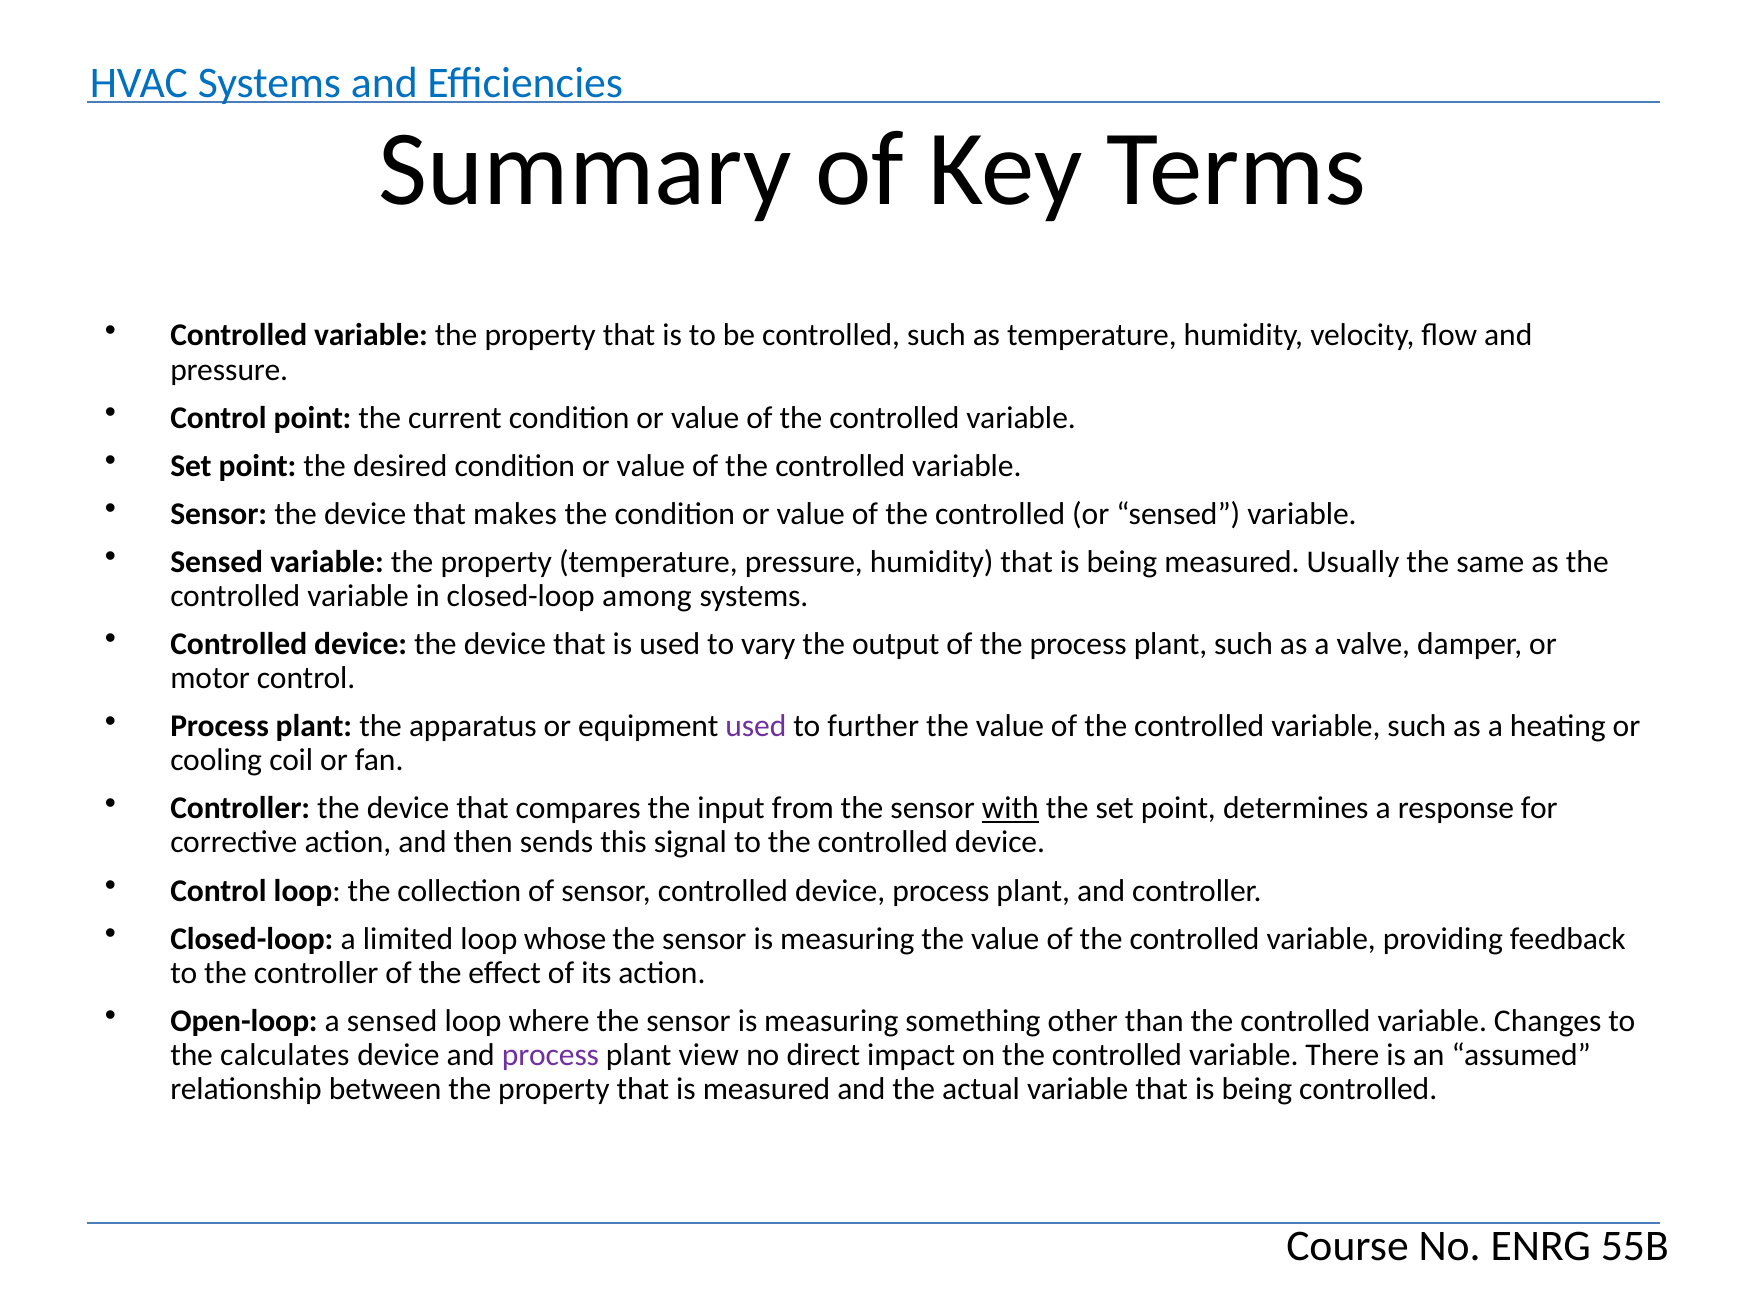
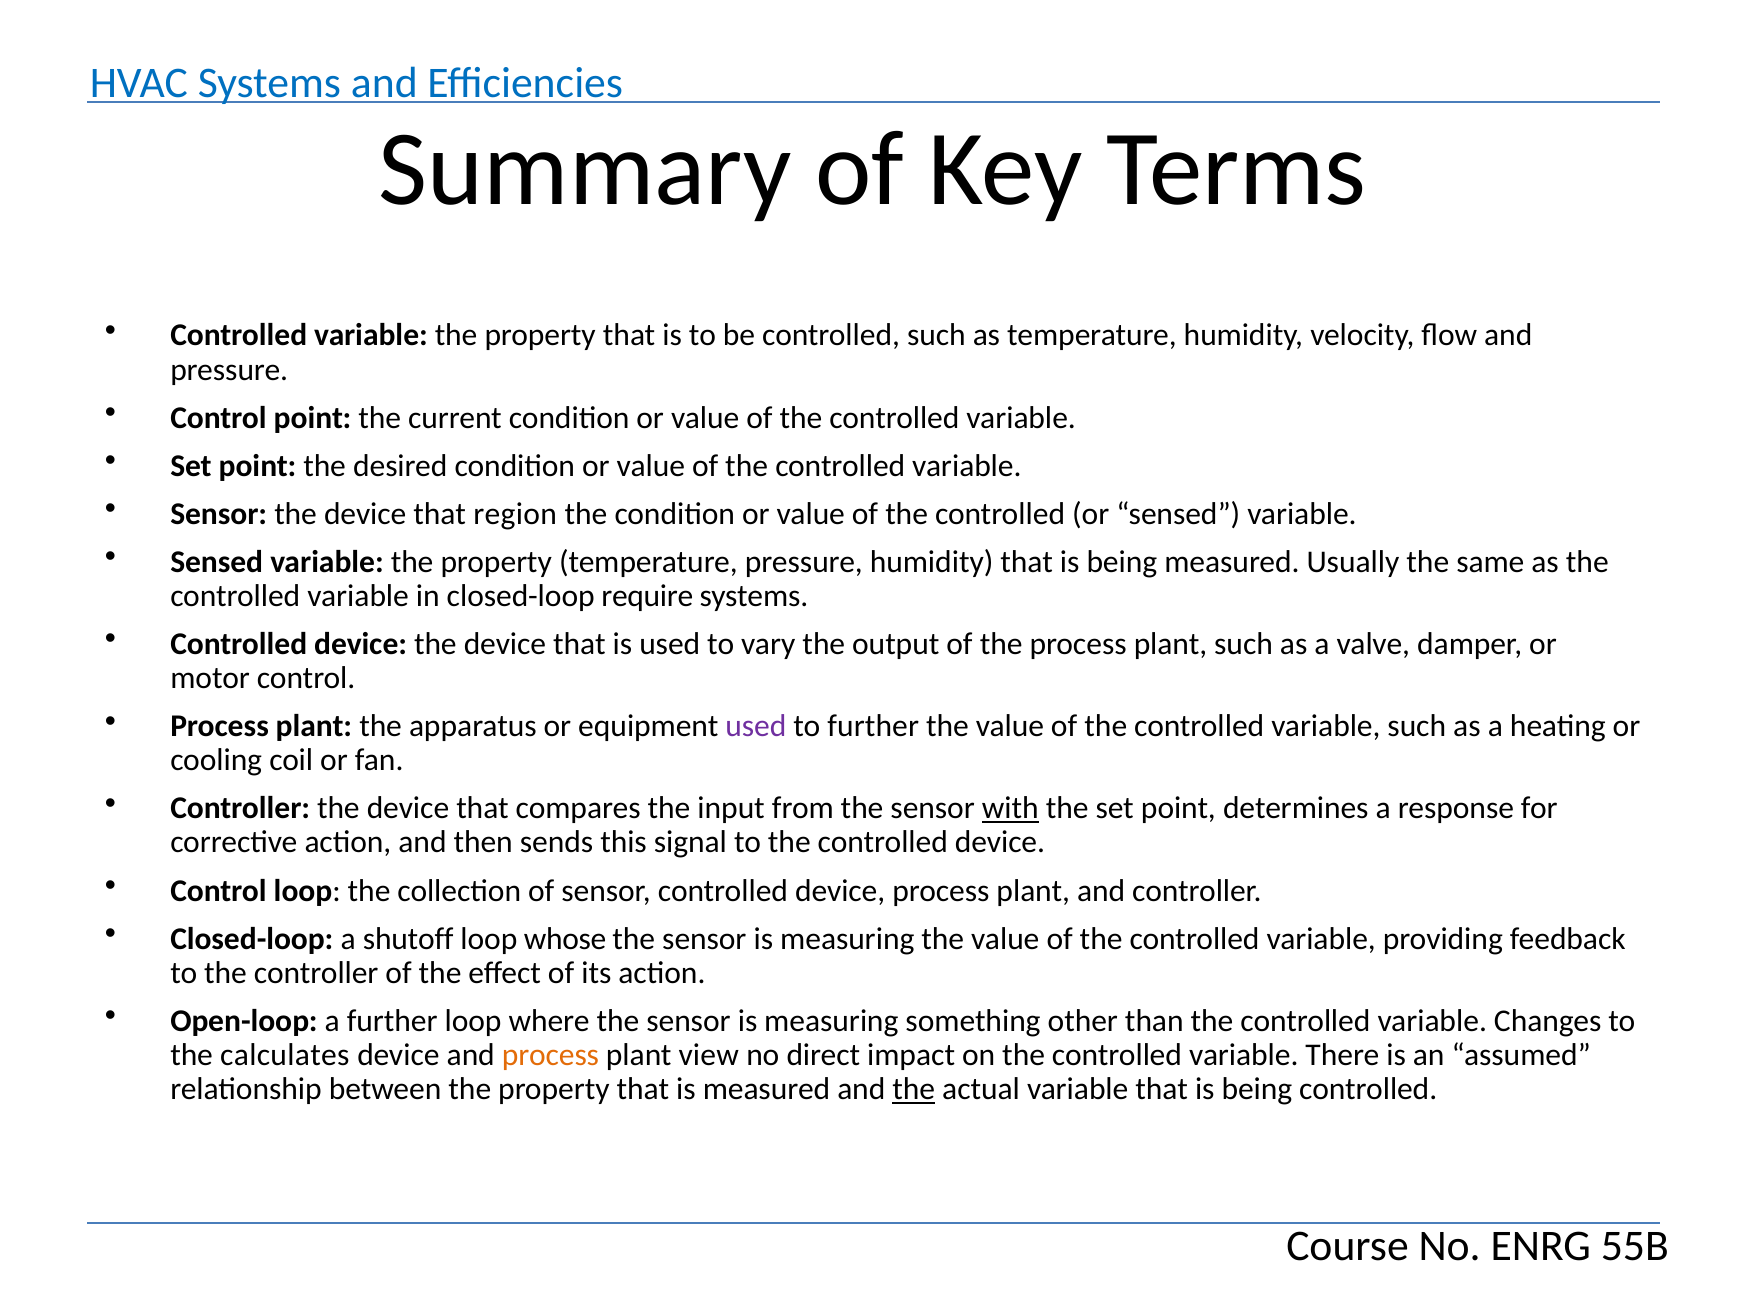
makes: makes -> region (515, 514)
among: among -> require (647, 596)
limited: limited -> shutoff (408, 939)
a sensed: sensed -> further (392, 1021)
process colour: purple -> orange (550, 1055)
the underline: none -> present (914, 1089)
